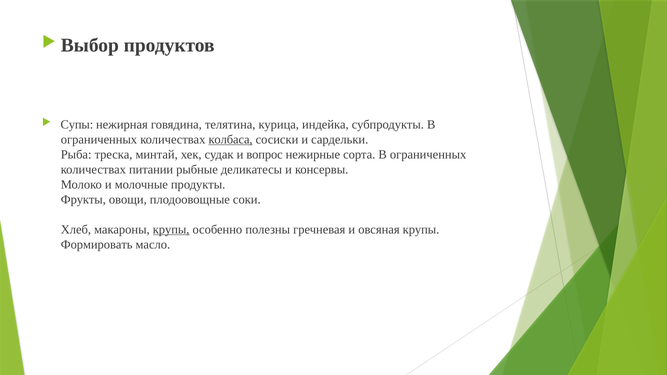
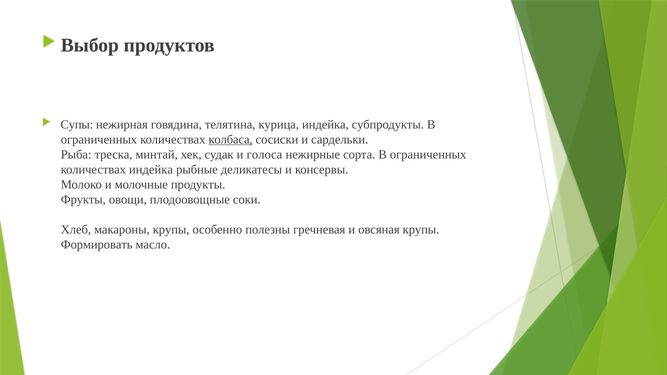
вопрос: вопрос -> голоса (264, 154)
количествах питании: питании -> индейка (151, 169)
крупы underline: present -> none (171, 230)
